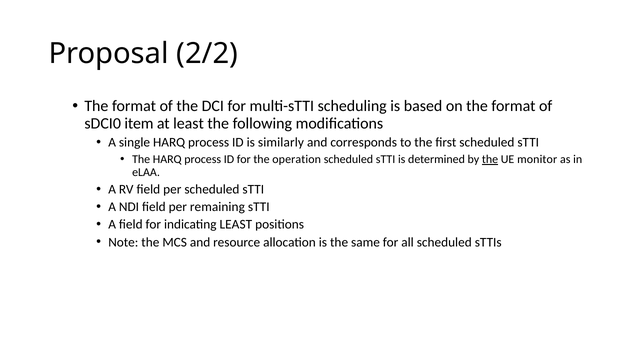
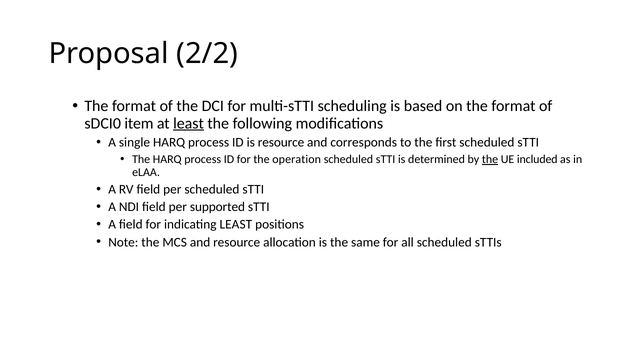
least underline: none -> present (189, 123)
is similarly: similarly -> resource (281, 143)
monitor: monitor -> included (537, 160)
remaining: remaining -> supported (217, 207)
